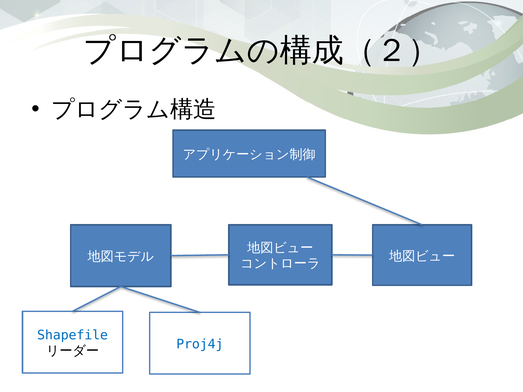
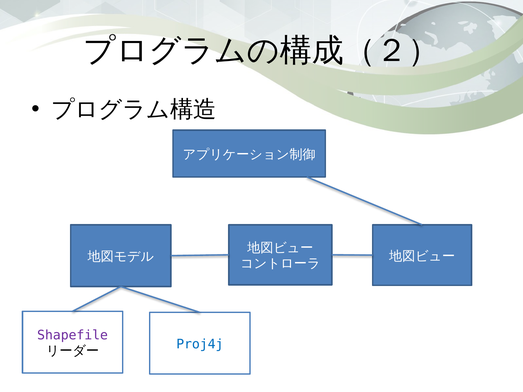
Shapefile colour: blue -> purple (73, 335)
